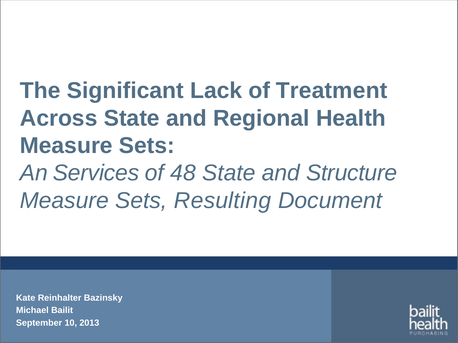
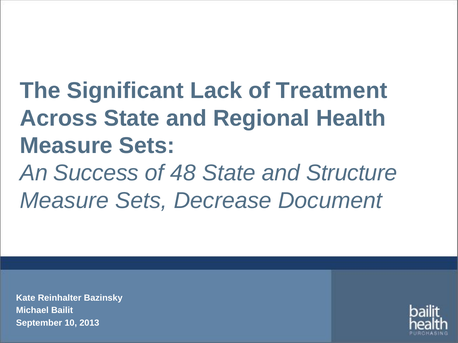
Services: Services -> Success (96, 173)
Resulting: Resulting -> Decrease (223, 201)
